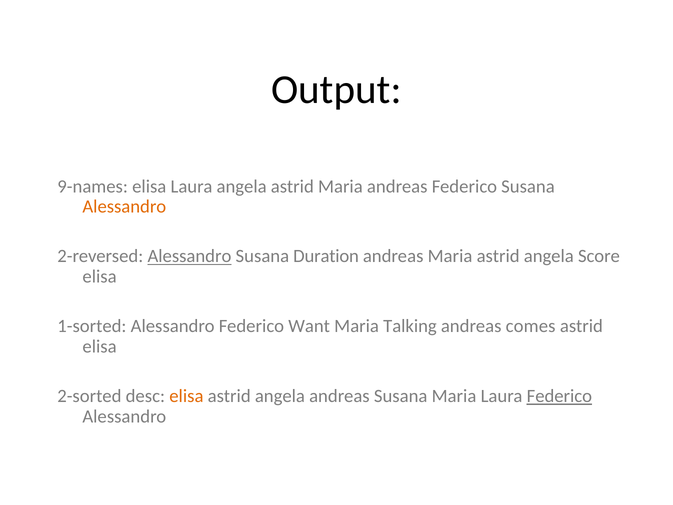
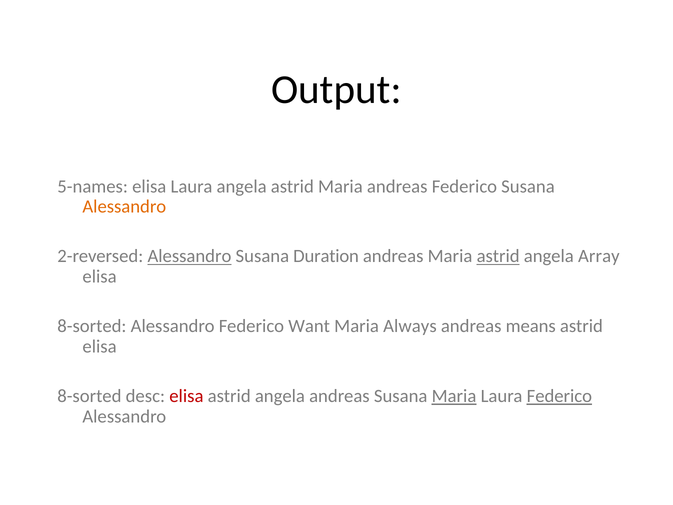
9-names: 9-names -> 5-names (93, 186)
astrid underline: none -> present (498, 256)
Score: Score -> Array (599, 256)
1-sorted: 1-sorted -> 8-sorted (92, 326)
Talking: Talking -> Always (410, 326)
comes: comes -> means (531, 326)
2-sorted: 2-sorted -> 8-sorted (89, 396)
elisa colour: orange -> red (186, 396)
Maria underline: none -> present (454, 396)
